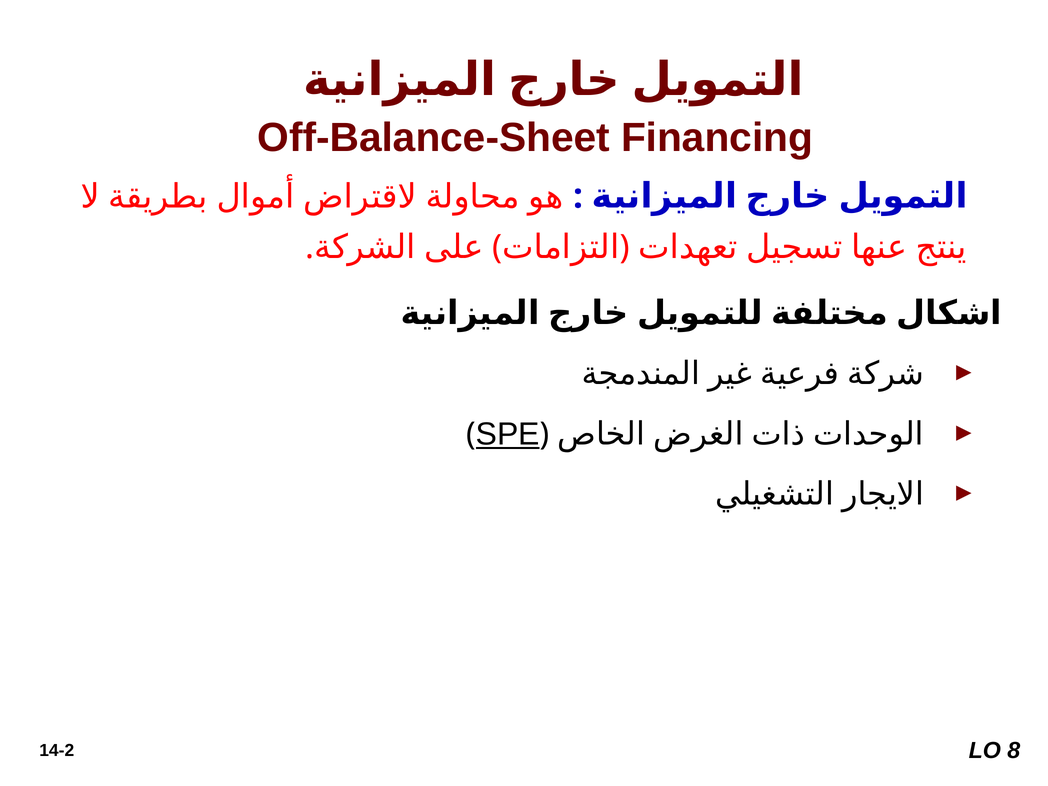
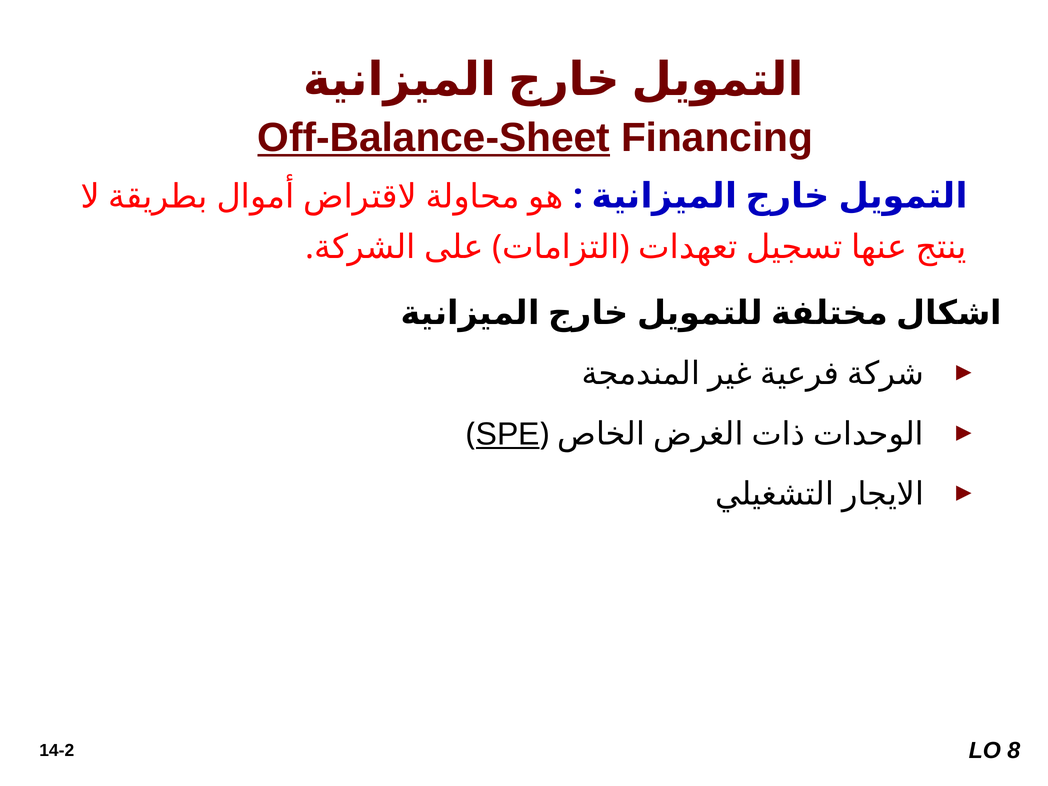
Off-Balance-Sheet underline: none -> present (434, 138)
